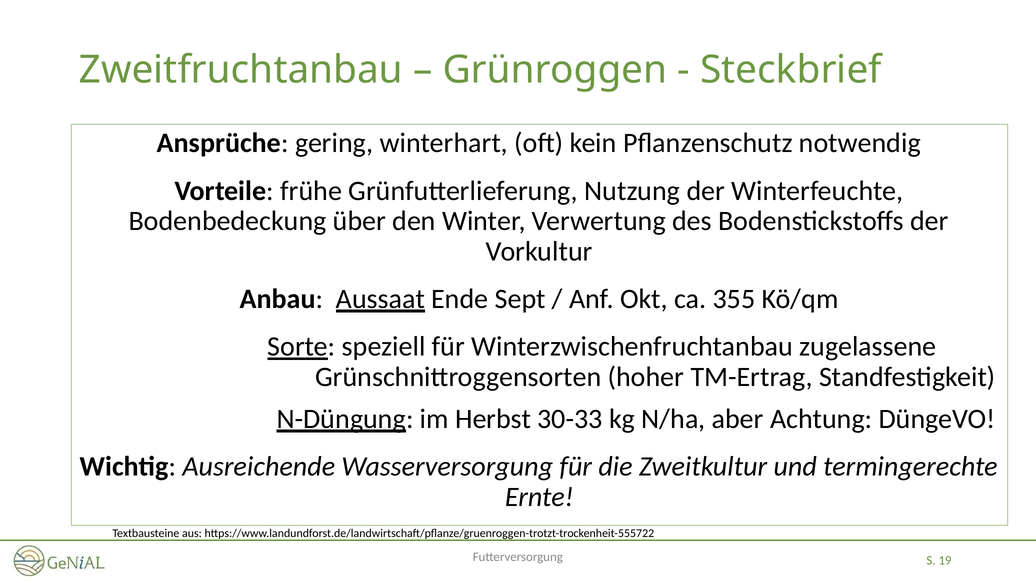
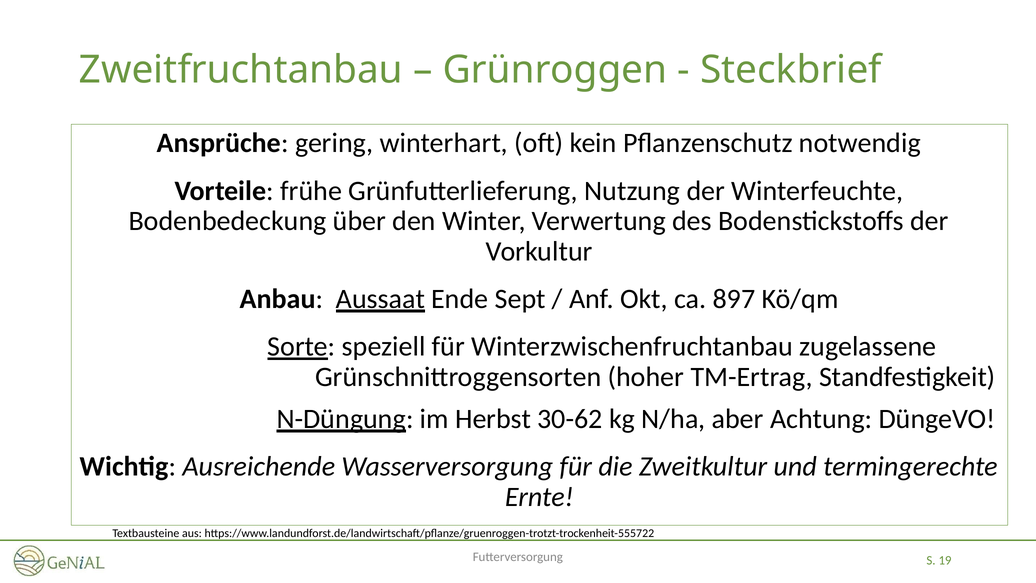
355: 355 -> 897 (734, 299)
30-33: 30-33 -> 30-62 (570, 419)
